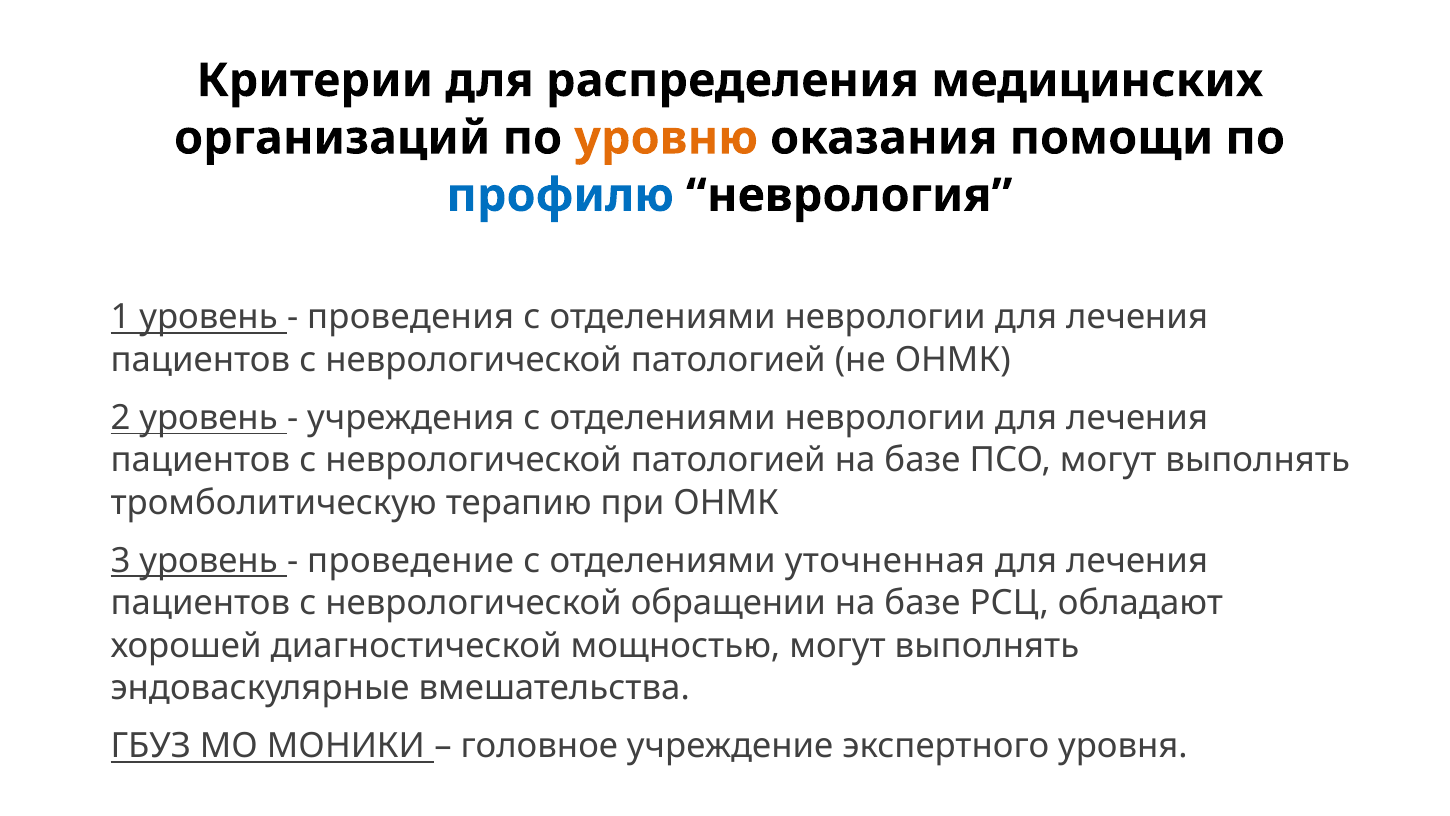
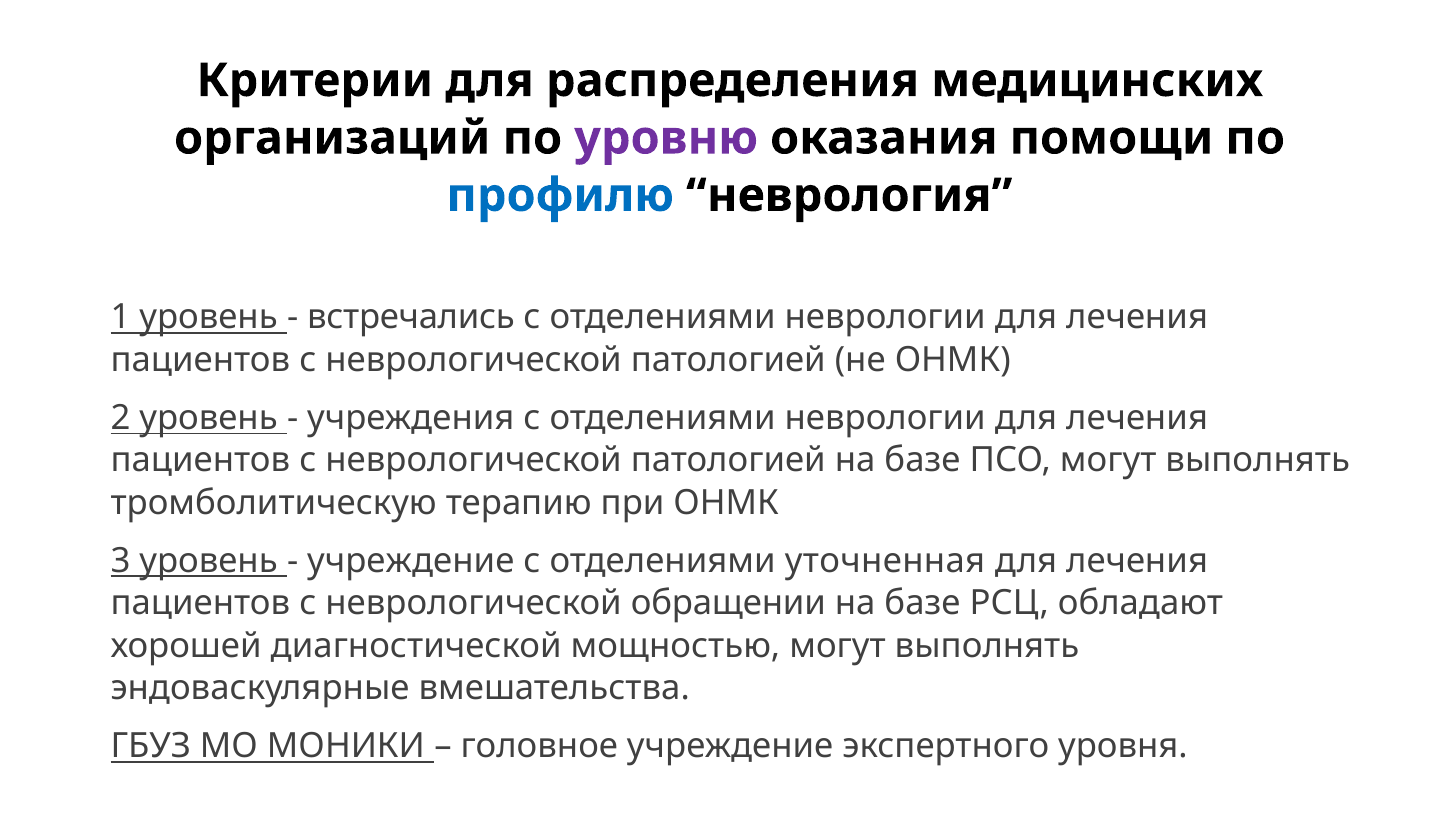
уровню colour: orange -> purple (666, 138)
проведения: проведения -> встречались (411, 317)
проведение: проведение -> учреждение (411, 560)
